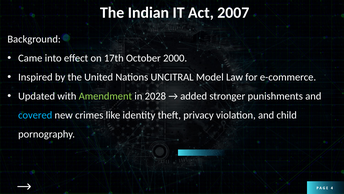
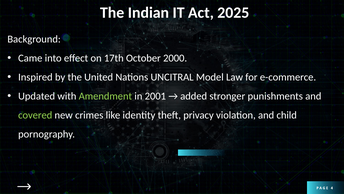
2007: 2007 -> 2025 (233, 13)
2028: 2028 -> 2001 (155, 96)
covered colour: light blue -> light green (35, 115)
